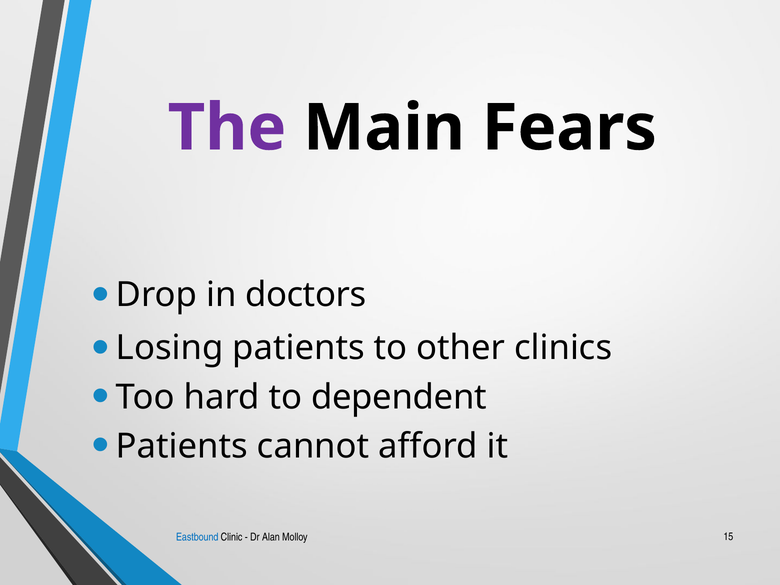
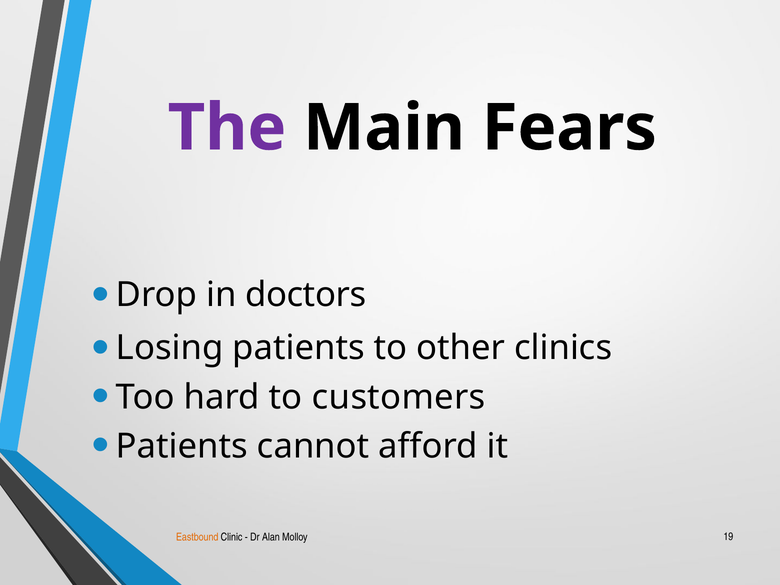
dependent: dependent -> customers (399, 397)
Eastbound colour: blue -> orange (197, 537)
15: 15 -> 19 (728, 536)
